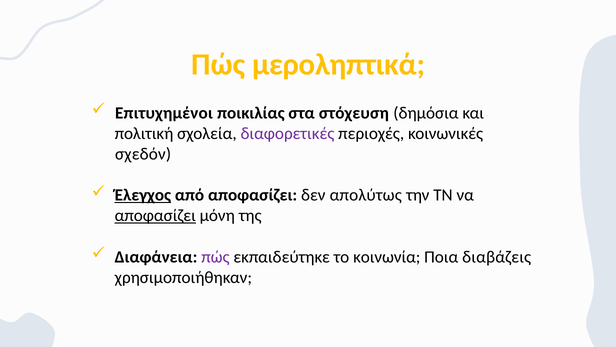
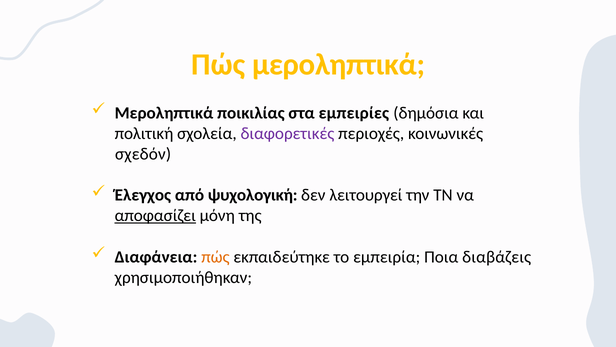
Επιτυχημένοι: Επιτυχημένοι -> Μεροληπτικά (164, 113)
στόχευση: στόχευση -> εμπειρίες (354, 113)
Έλεγχος underline: present -> none (143, 195)
από αποφασίζει: αποφασίζει -> ψυχολογική (253, 195)
απολύτως: απολύτως -> λειτουργεί (366, 195)
πώς colour: purple -> orange (215, 257)
κοινωνία: κοινωνία -> εμπειρία (387, 257)
